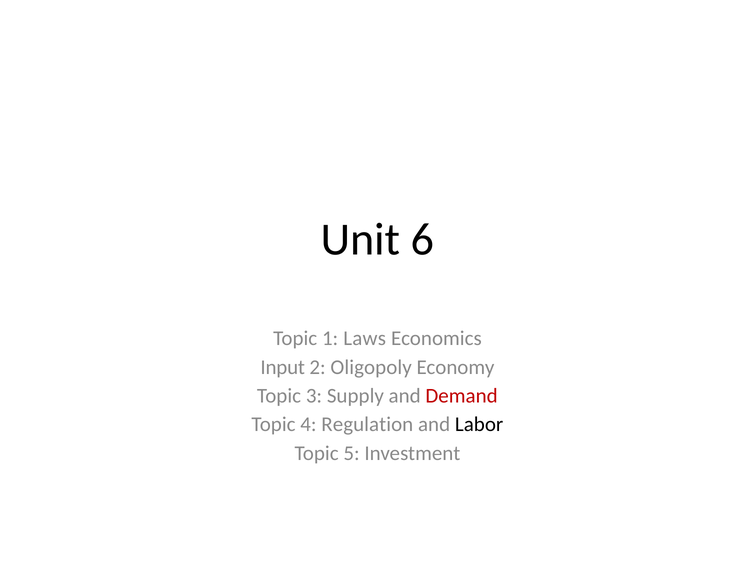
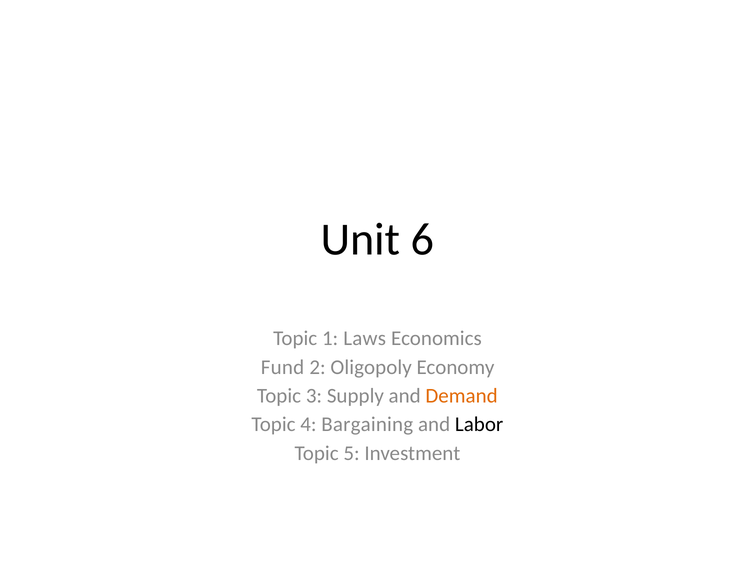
Input: Input -> Fund (283, 367)
Demand colour: red -> orange (462, 396)
Regulation: Regulation -> Bargaining (367, 425)
